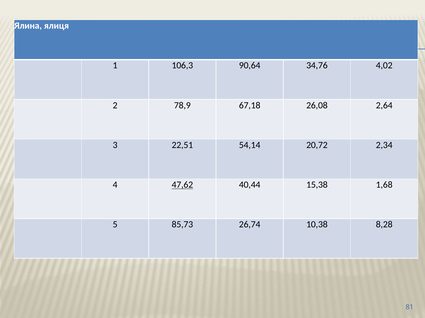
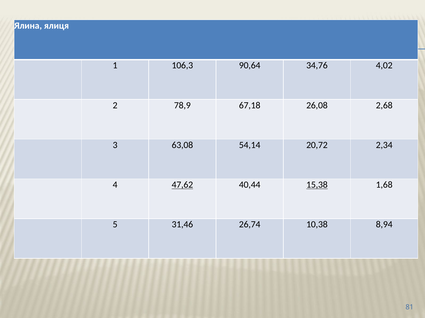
2,64: 2,64 -> 2,68 (384, 105)
22,51: 22,51 -> 63,08 (182, 145)
15,38 underline: none -> present (317, 185)
85,73: 85,73 -> 31,46 (182, 225)
8,28: 8,28 -> 8,94 (384, 225)
